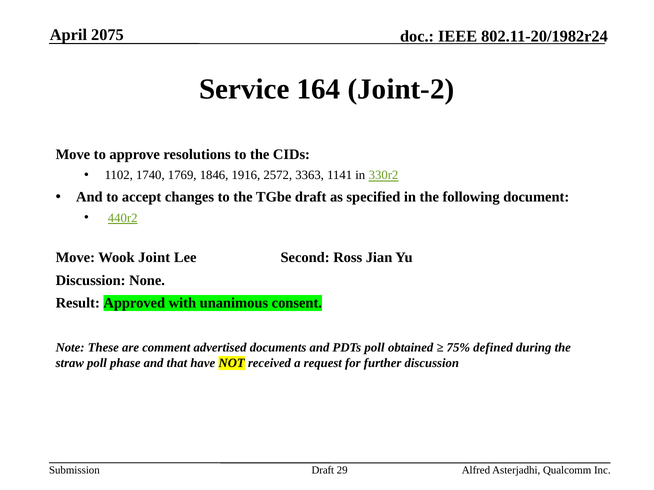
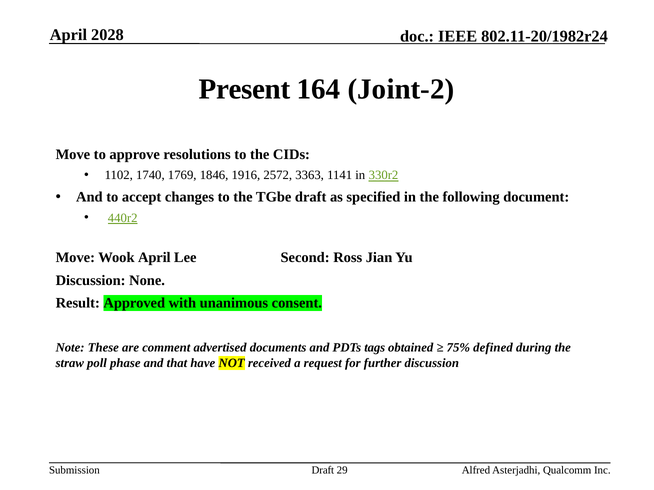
2075: 2075 -> 2028 (107, 35)
Service: Service -> Present (245, 89)
Wook Joint: Joint -> April (154, 258)
PDTs poll: poll -> tags (375, 348)
